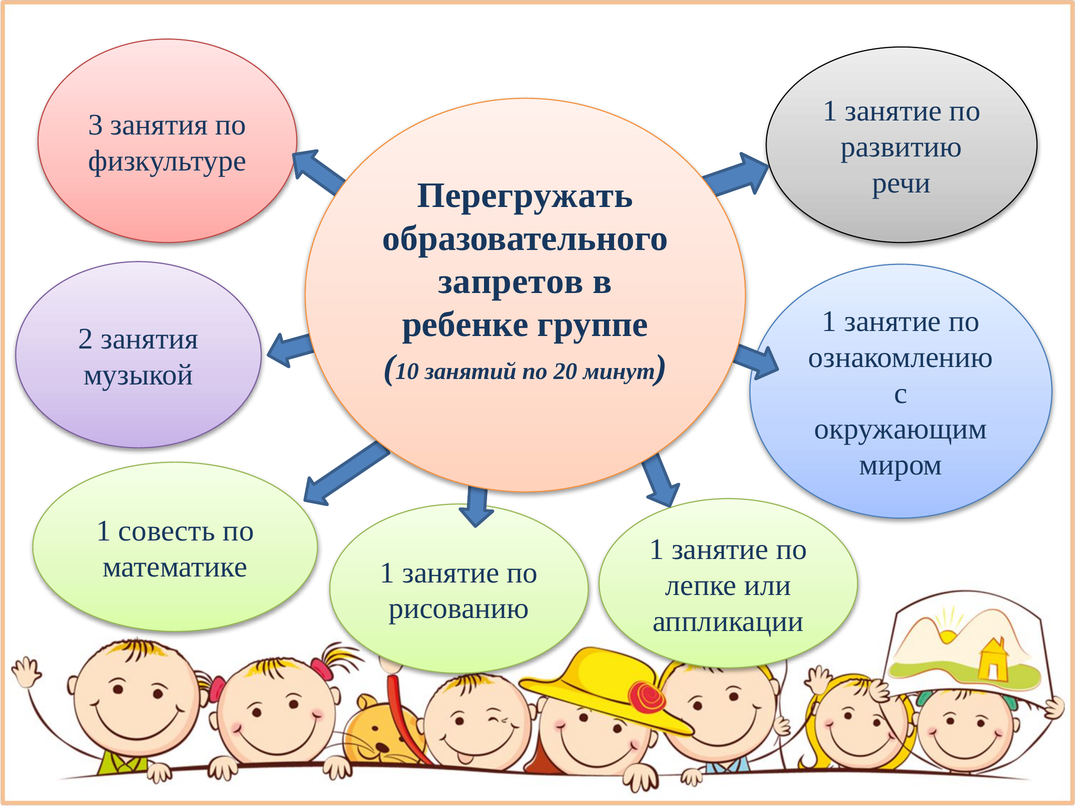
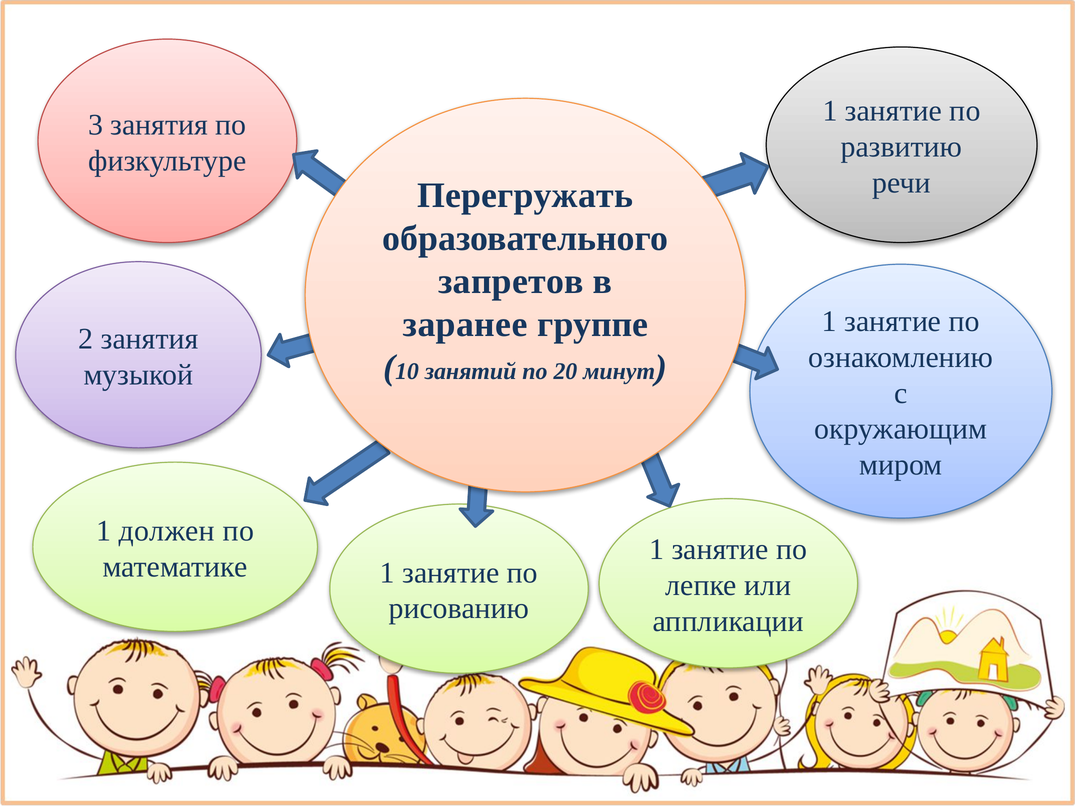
ребенке: ребенке -> заранее (465, 325)
совесть: совесть -> должен (167, 531)
